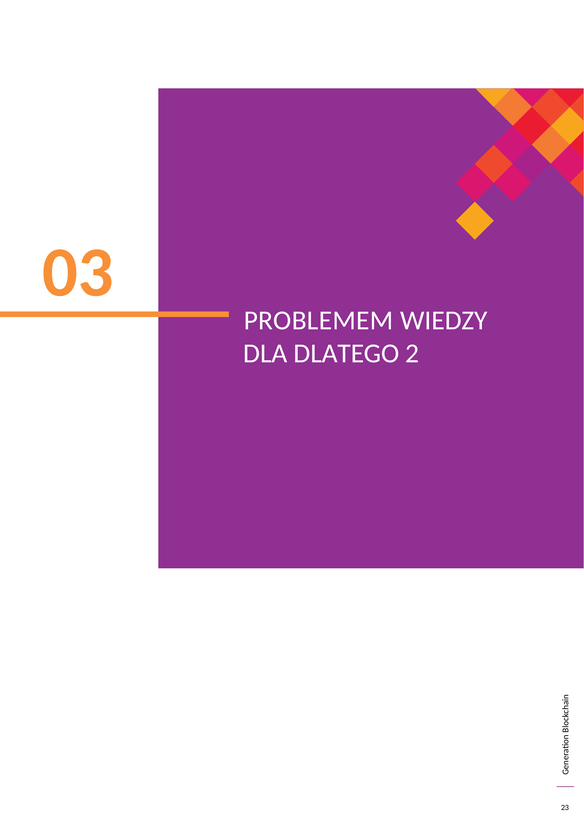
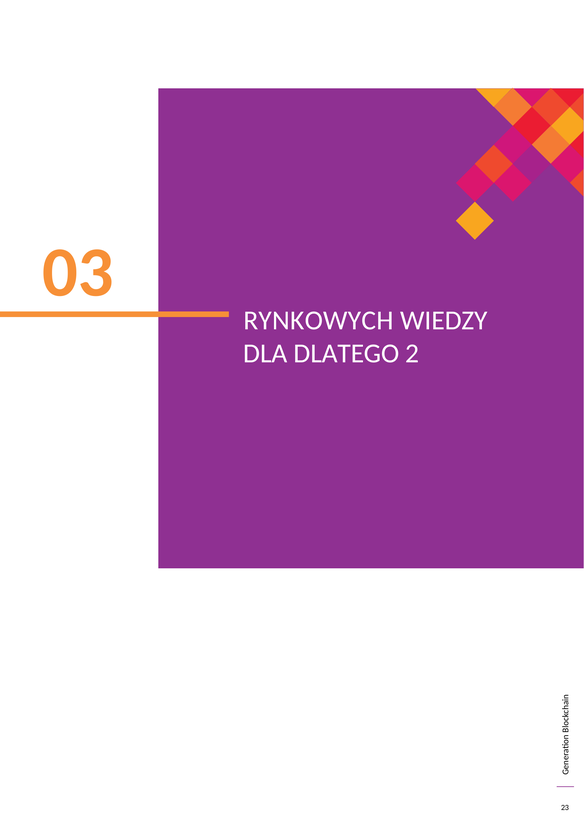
PROBLEMEM: PROBLEMEM -> RYNKOWYCH (319, 321)
